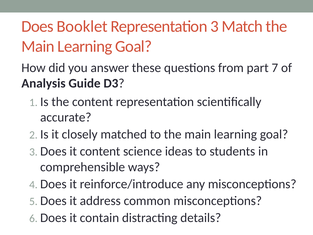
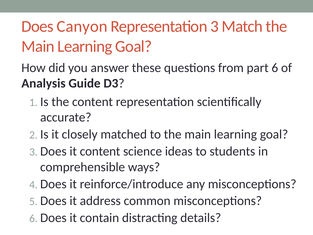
Booklet: Booklet -> Canyon (82, 26)
part 7: 7 -> 6 (275, 68)
